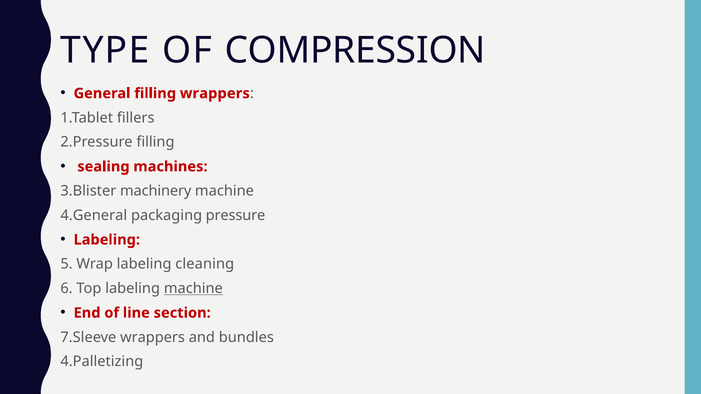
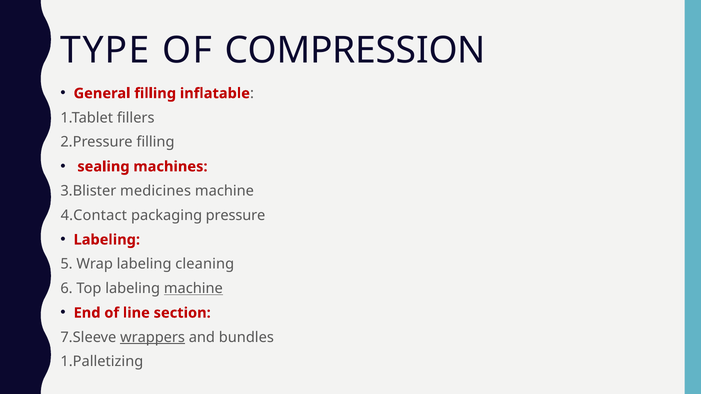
filling wrappers: wrappers -> inflatable (215, 93)
machinery: machinery -> medicines (156, 191)
4.General: 4.General -> 4.Contact (94, 215)
wrappers underline: none -> present (153, 338)
4.Palletizing: 4.Palletizing -> 1.Palletizing (102, 362)
